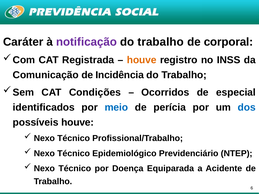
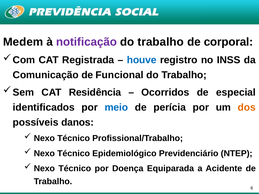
Caráter: Caráter -> Medem (23, 42)
houve colour: orange -> blue (142, 60)
Incidência: Incidência -> Funcional (120, 75)
Condições: Condições -> Residência (95, 92)
dos colour: blue -> orange (247, 108)
possíveis houve: houve -> danos (78, 123)
